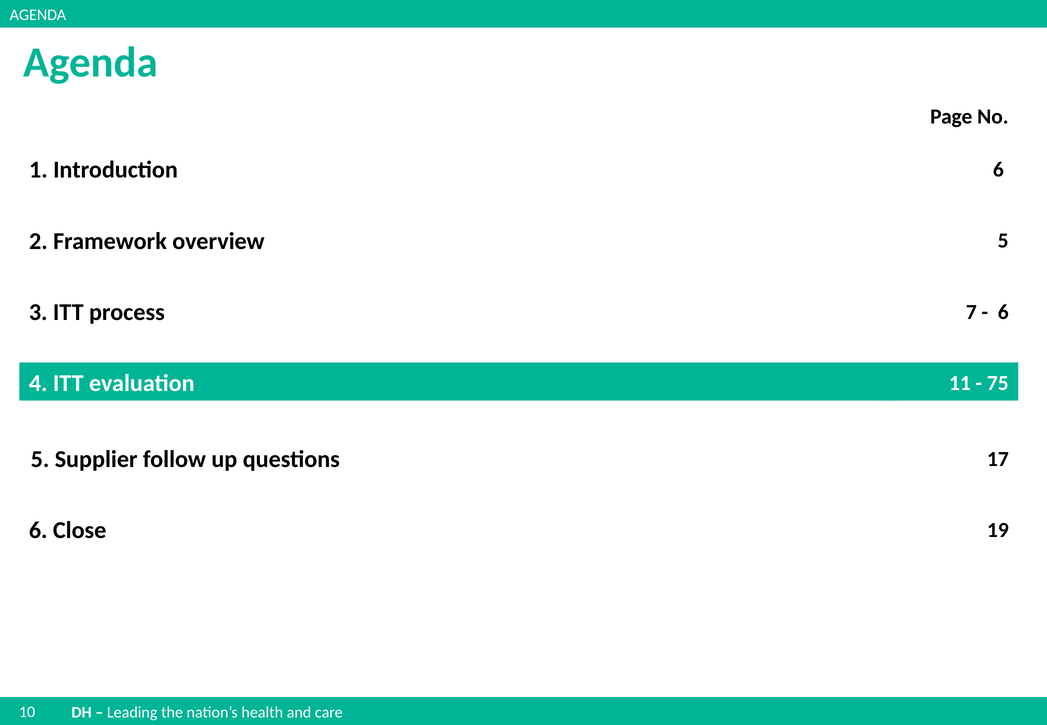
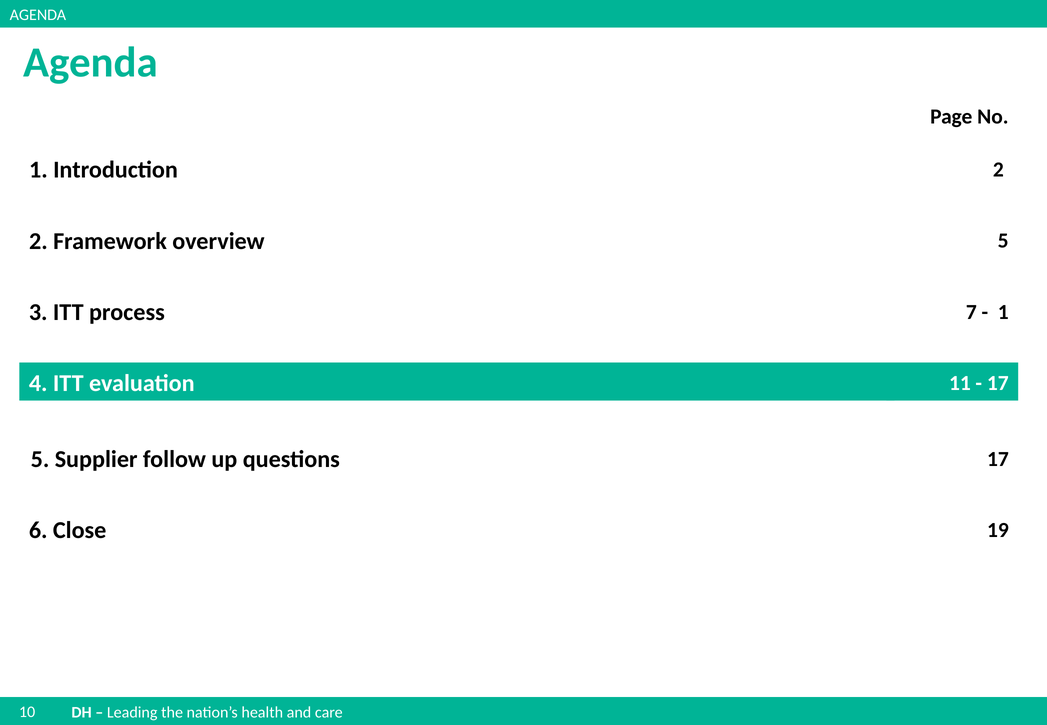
Introduction 6: 6 -> 2 (998, 170)
6: 6 -> 1 (1003, 312)
75: 75 -> 17 (998, 383)
